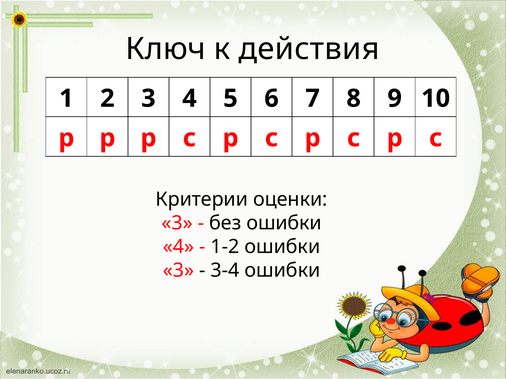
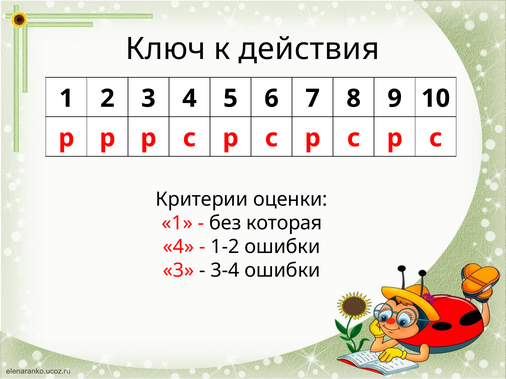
3: 3 -> 1 (177, 223)
без ошибки: ошибки -> которая (284, 223)
